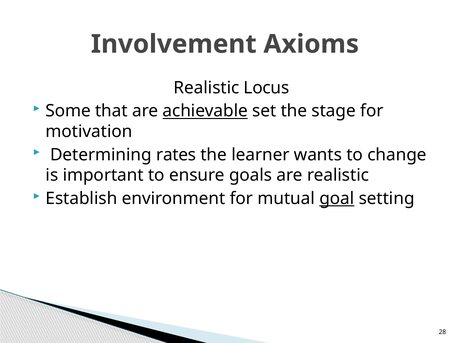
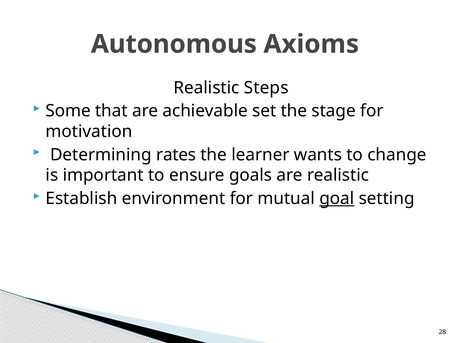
Involvement: Involvement -> Autonomous (174, 44)
Locus: Locus -> Steps (266, 88)
achievable underline: present -> none (205, 111)
